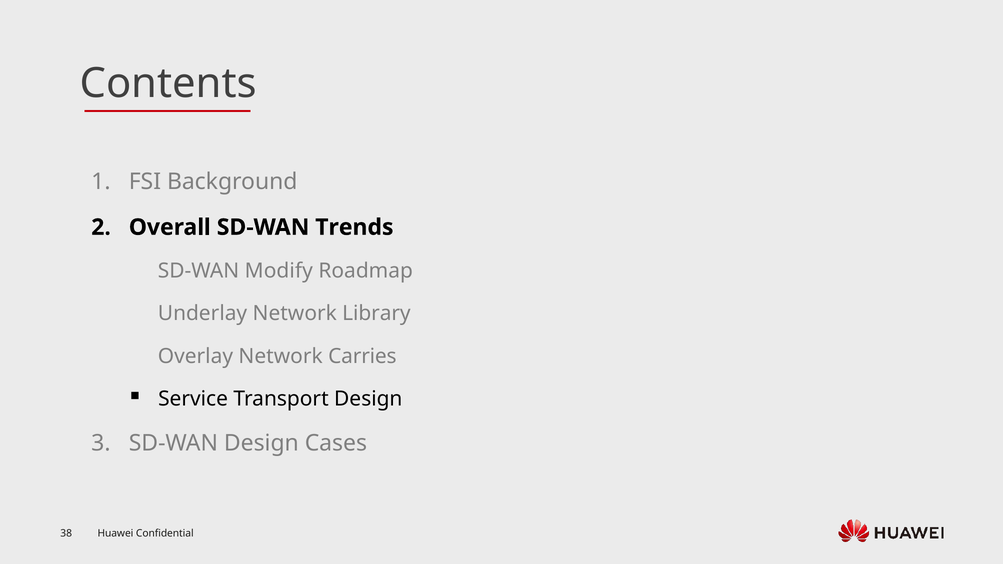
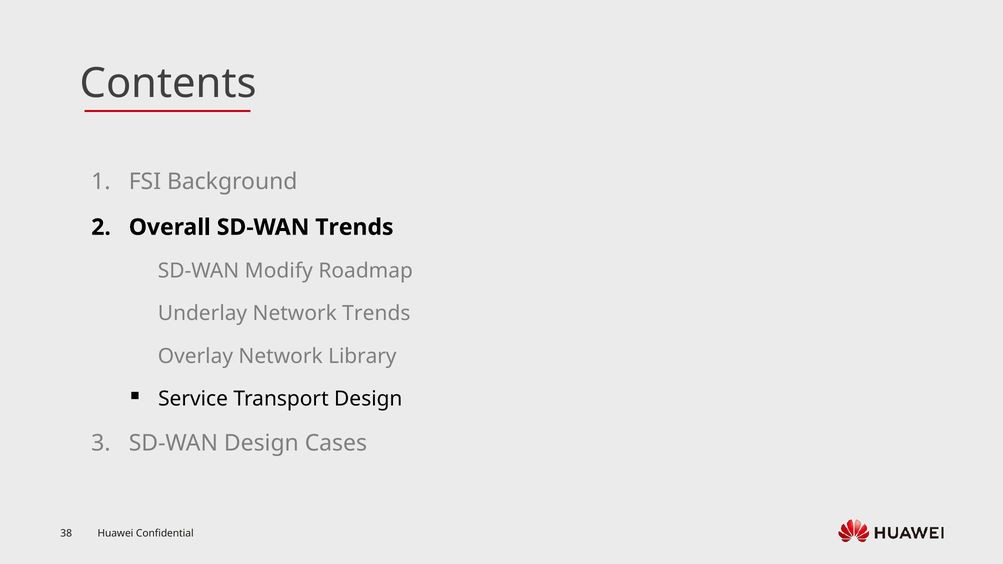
Network Library: Library -> Trends (376, 314)
Carries: Carries -> Library (362, 356)
